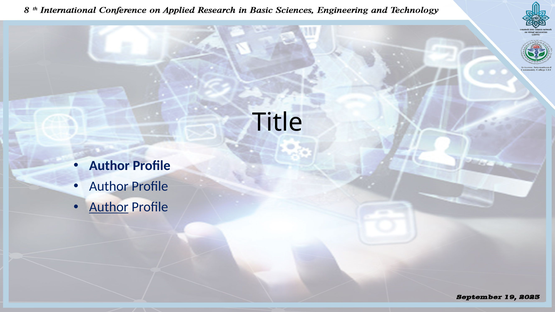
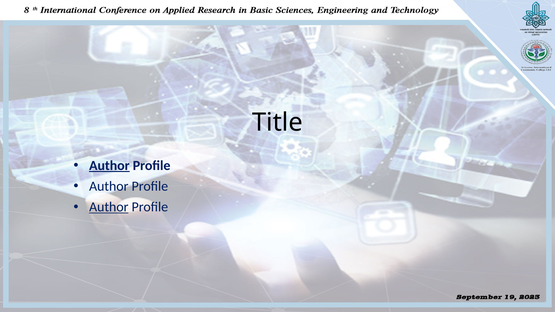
Author underline: none -> present (109, 166)
